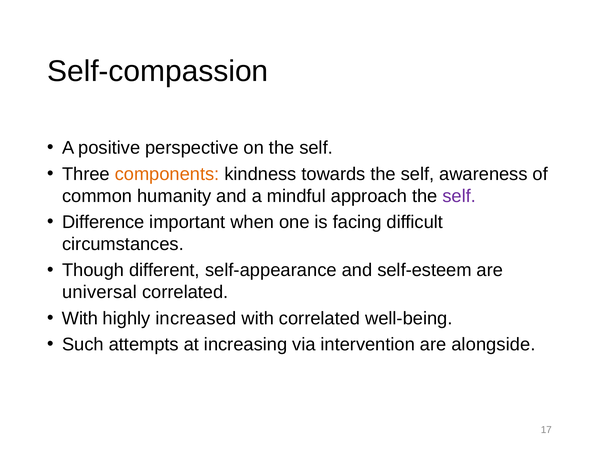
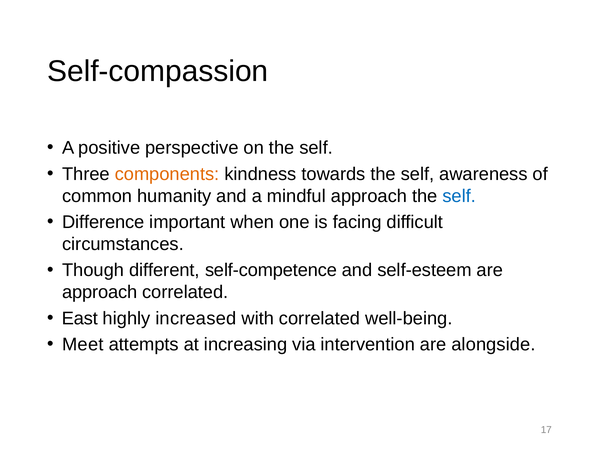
self colour: purple -> blue (459, 196)
self-appearance: self-appearance -> self-competence (271, 270)
universal: universal -> approach (100, 292)
With: With -> East (80, 318)
Such: Such -> Meet (83, 344)
